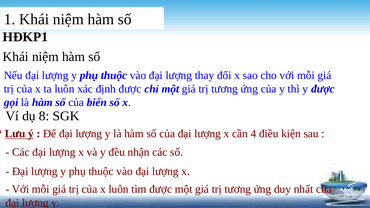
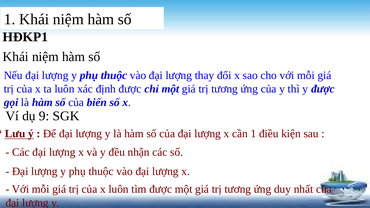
8: 8 -> 9 (44, 116)
cần 4: 4 -> 1 (253, 134)
